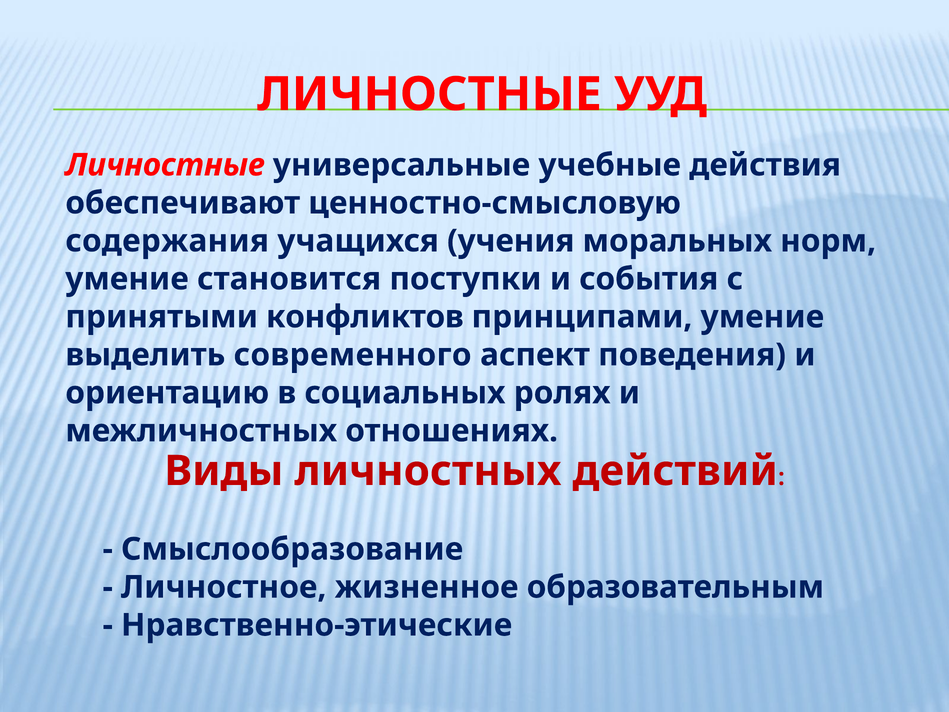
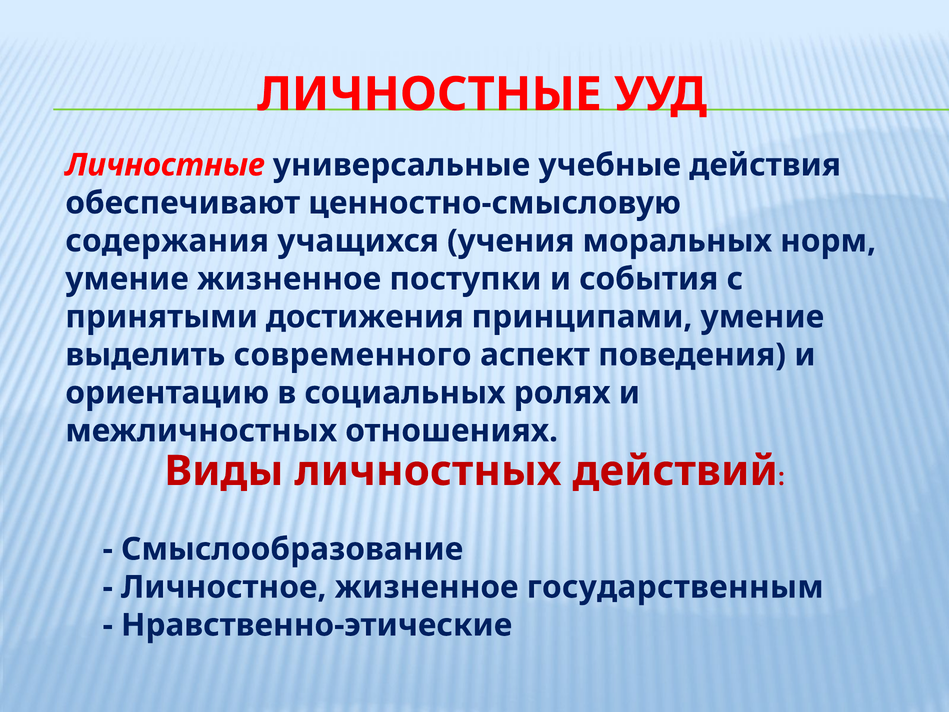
умение становится: становится -> жизненное (289, 279)
конфликтов: конфликтов -> достижения (365, 317)
образовательным: образовательным -> государственным (675, 587)
